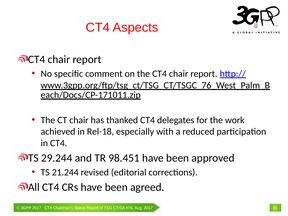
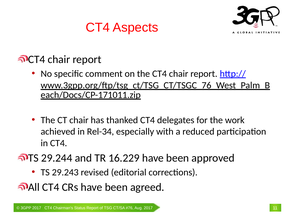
Rel-18: Rel-18 -> Rel-34 (100, 132)
98.451: 98.451 -> 16.229 (124, 158)
21.244: 21.244 -> 29.243 (65, 172)
